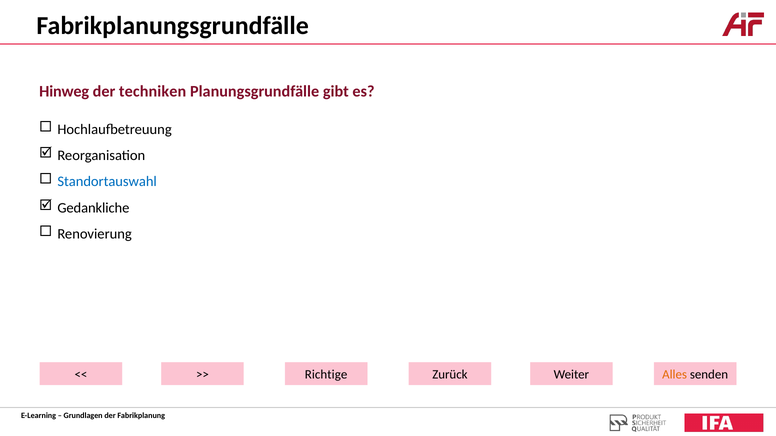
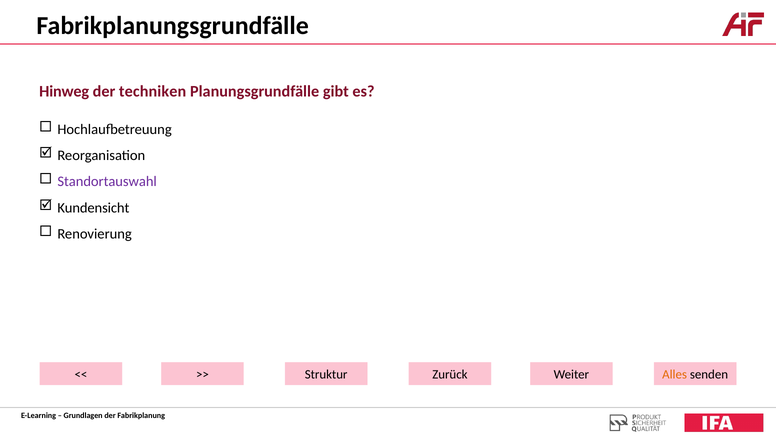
Standortauswahl colour: blue -> purple (107, 182)
Gedankliche: Gedankliche -> Kundensicht (93, 208)
Richtige: Richtige -> Struktur (326, 375)
